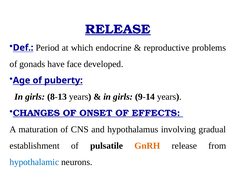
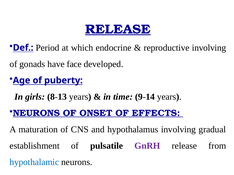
reproductive problems: problems -> involving (209, 48)
girls: girls -> time (123, 97)
CHANGES: CHANGES -> NEURONS (36, 113)
GnRH colour: orange -> purple (147, 146)
